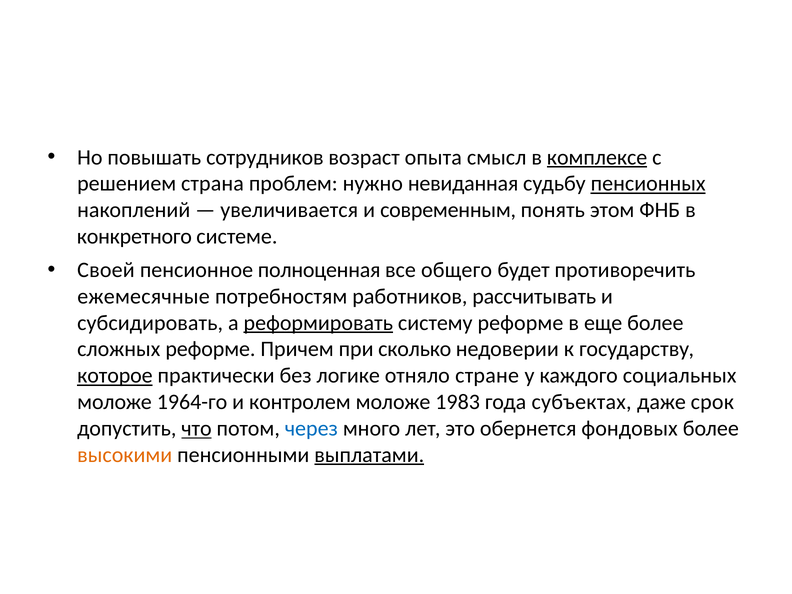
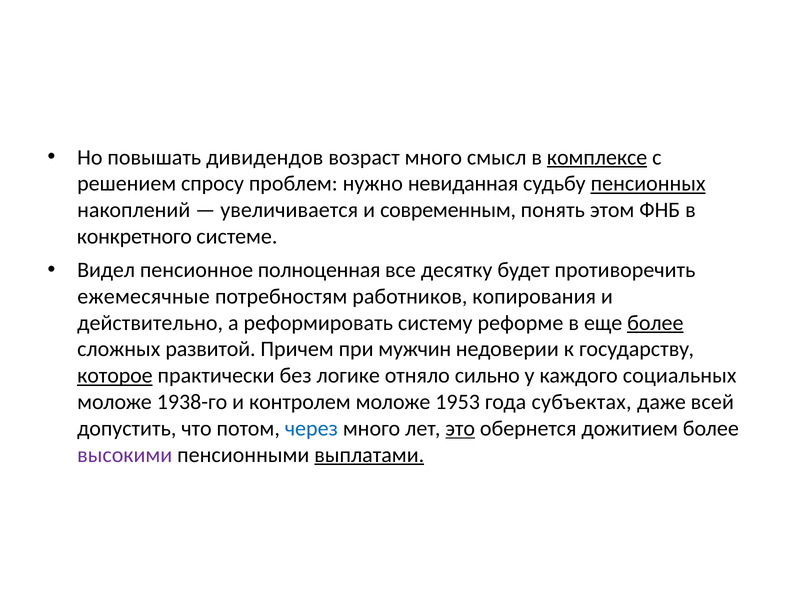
сотрудников: сотрудников -> дивидендов (265, 157)
возраст опыта: опыта -> много (433, 157)
страна: страна -> спросу (213, 184)
Своей: Своей -> Видел (106, 270)
общего: общего -> десятку (457, 270)
рассчитывать: рассчитывать -> копирования (534, 296)
субсидировать: субсидировать -> действительно (150, 323)
реформировать underline: present -> none (318, 323)
более underline: none -> present (655, 323)
сложных реформе: реформе -> развитой (210, 349)
сколько: сколько -> мужчин (415, 349)
стране: стране -> сильно (487, 376)
1964-го: 1964-го -> 1938-го (192, 402)
1983: 1983 -> 1953 (458, 402)
срок: срок -> всей (712, 402)
что underline: present -> none (196, 428)
это underline: none -> present (460, 428)
фондовых: фондовых -> дожитием (630, 428)
высокими colour: orange -> purple (125, 455)
